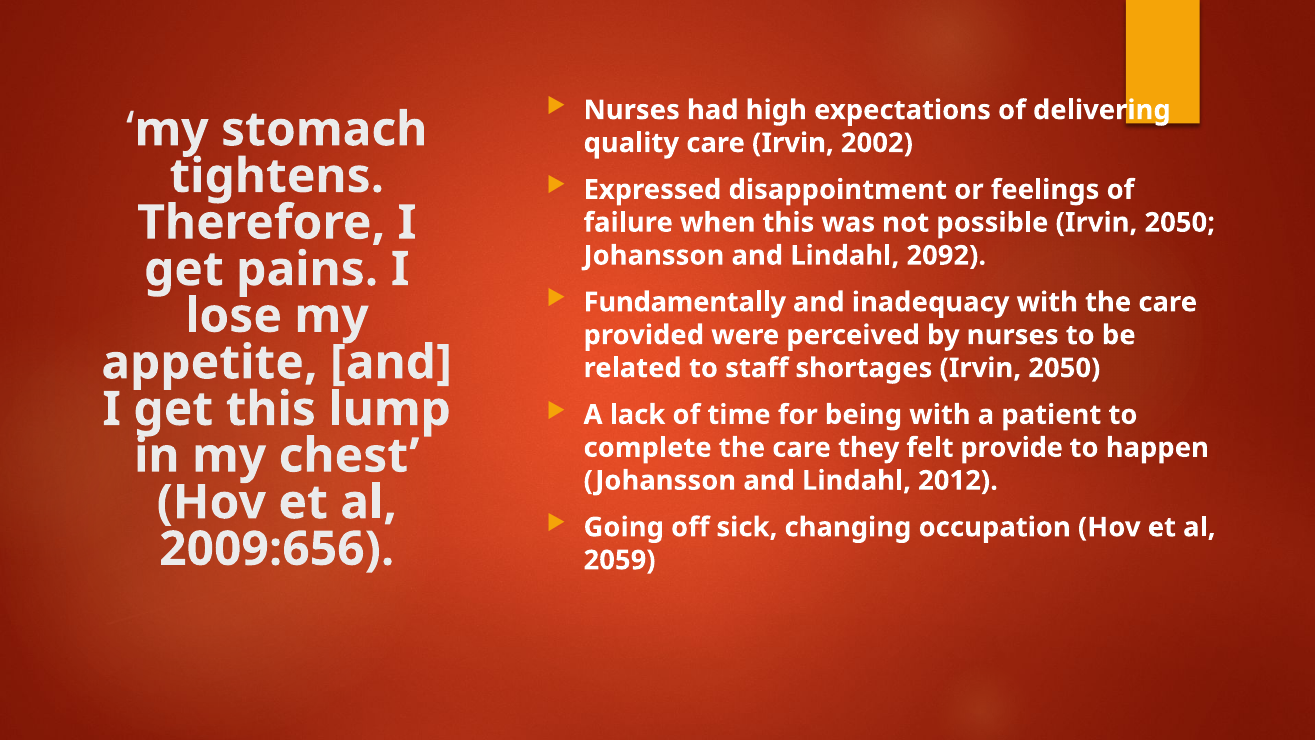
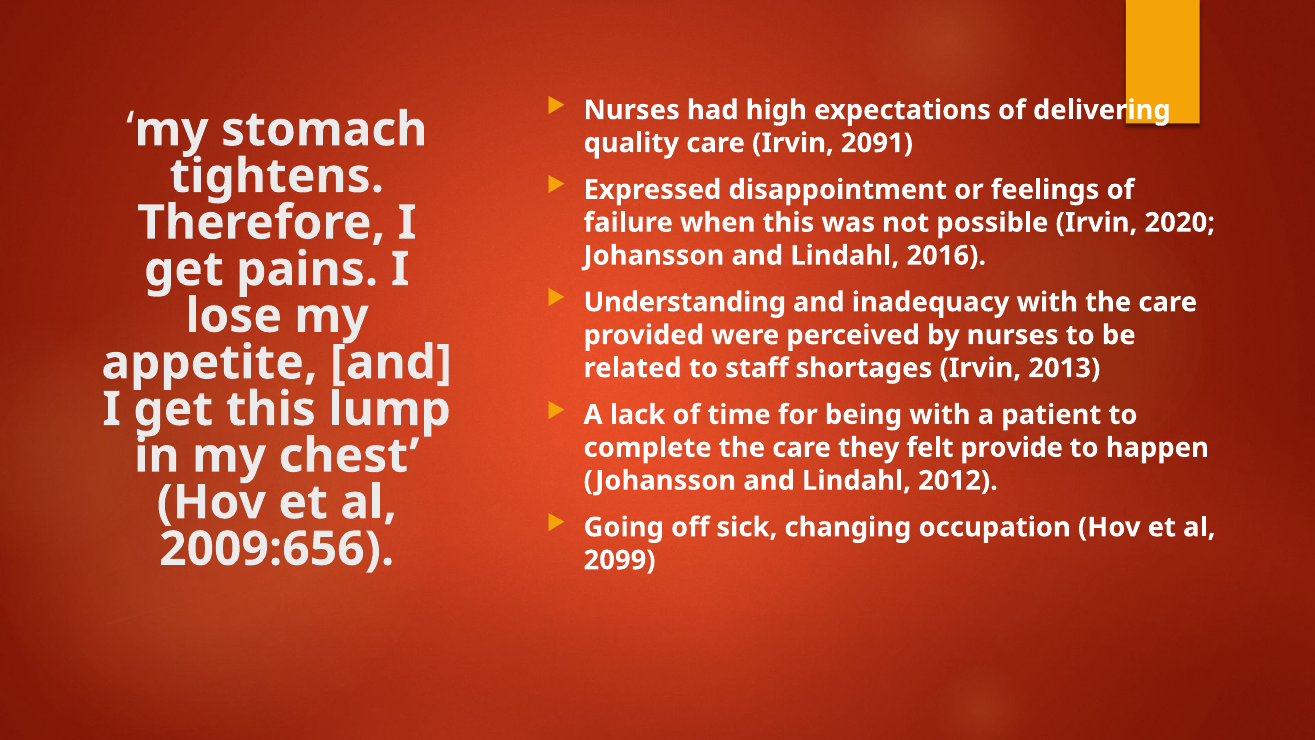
2002: 2002 -> 2091 (877, 143)
possible Irvin 2050: 2050 -> 2020 (1180, 223)
2092: 2092 -> 2016 (946, 255)
Fundamentally: Fundamentally -> Understanding (685, 302)
shortages Irvin 2050: 2050 -> 2013 (1064, 368)
2059: 2059 -> 2099 (620, 560)
